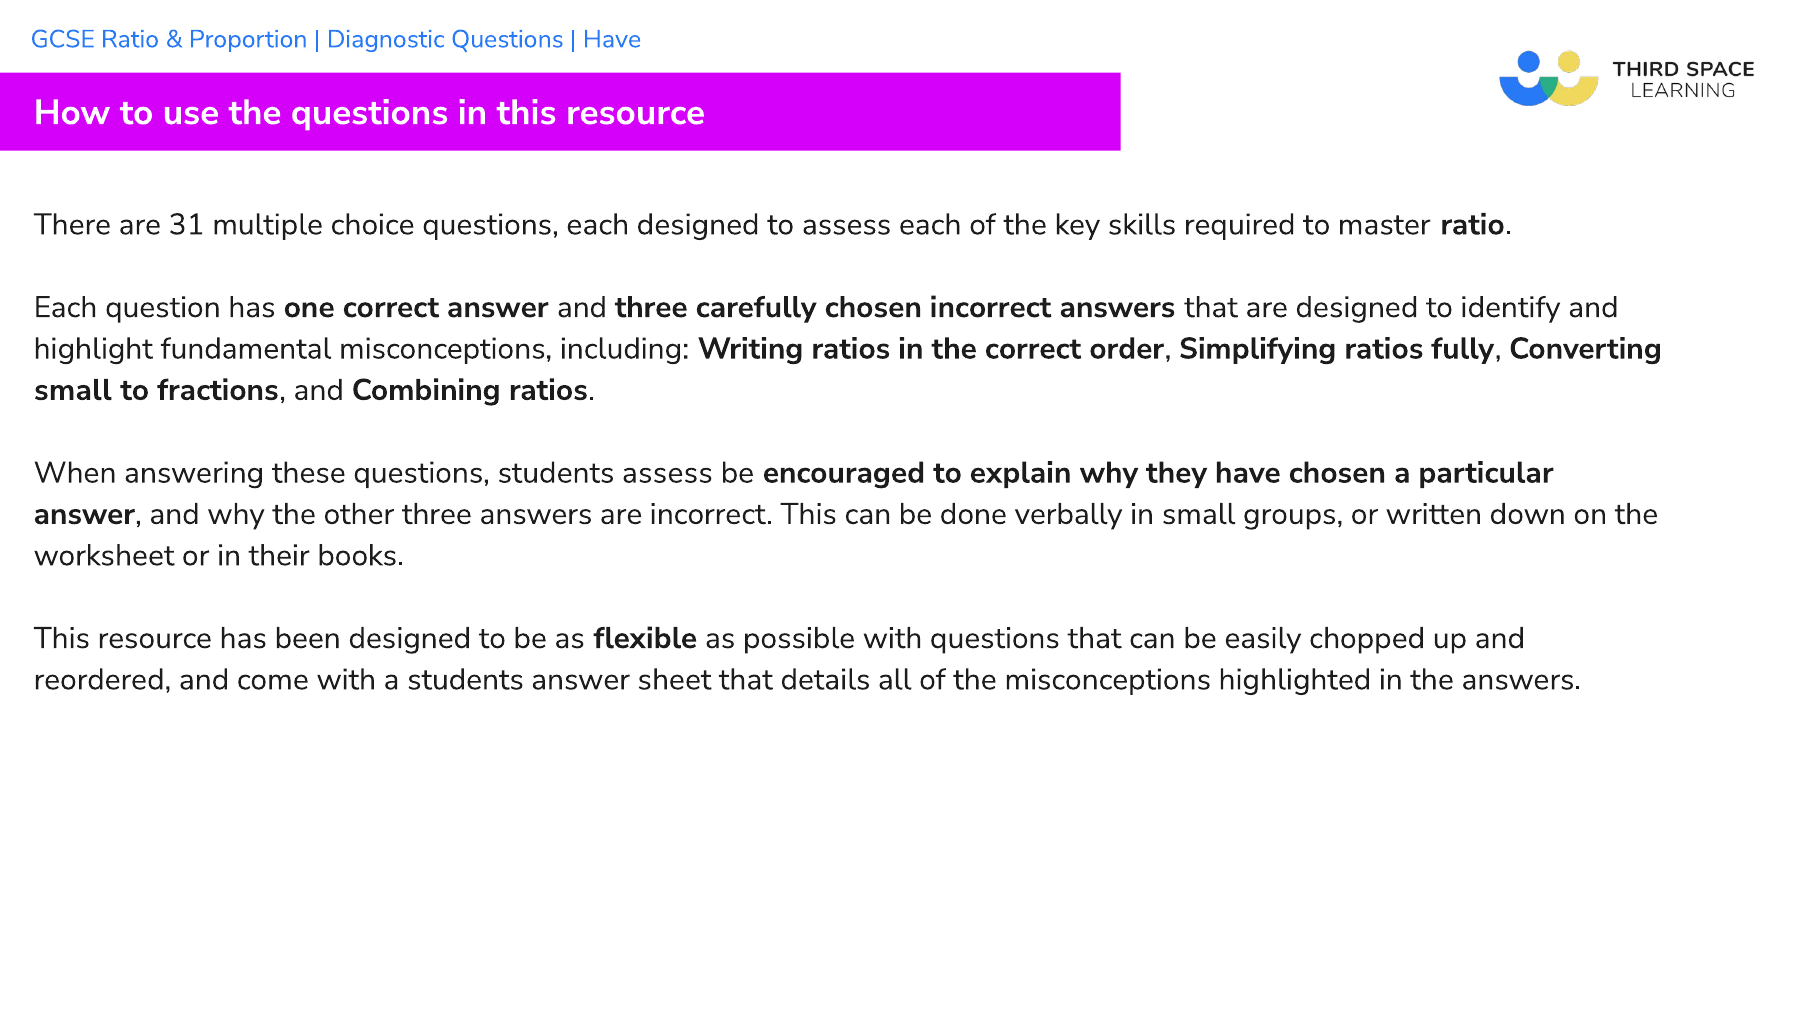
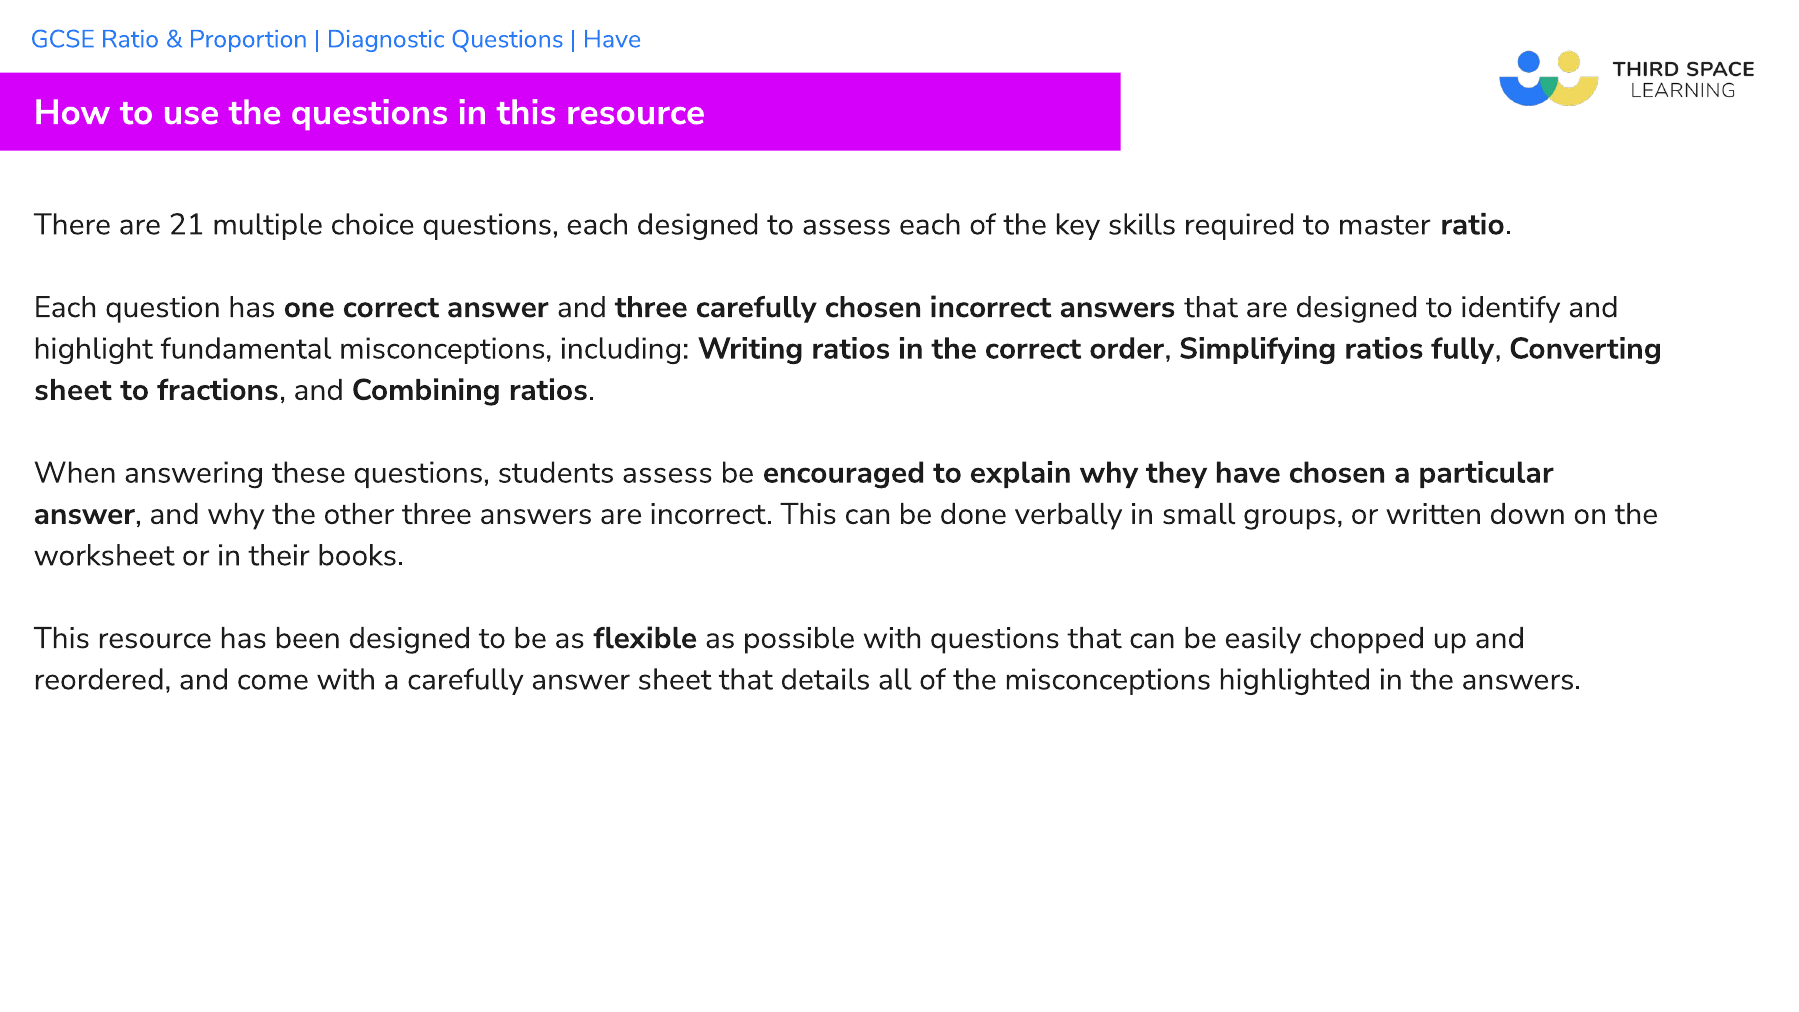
31: 31 -> 21 (187, 225)
small: small -> sheet (73, 390)
a students: students -> carefully (465, 680)
